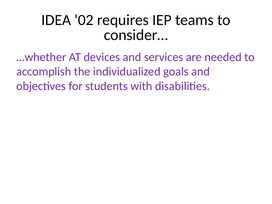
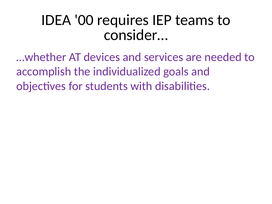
02: 02 -> 00 (84, 20)
